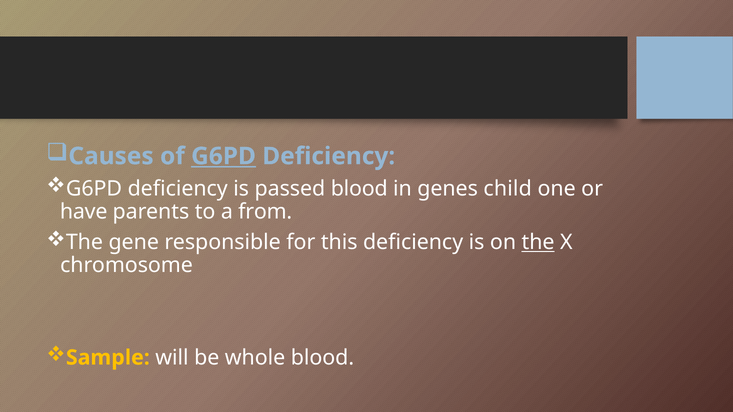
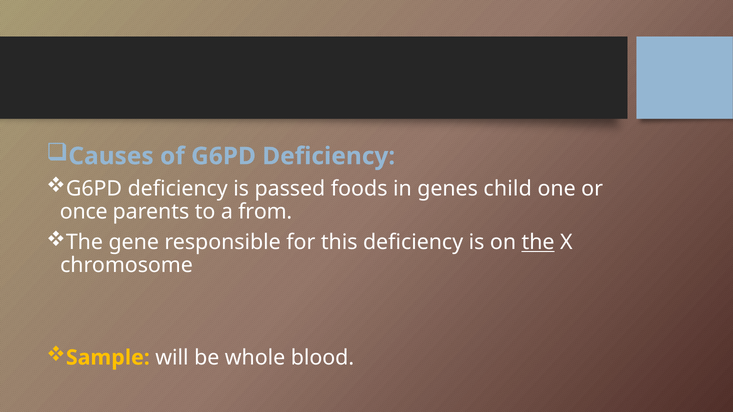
G6PD underline: present -> none (224, 156)
passed blood: blood -> foods (359, 189)
have: have -> once (84, 212)
